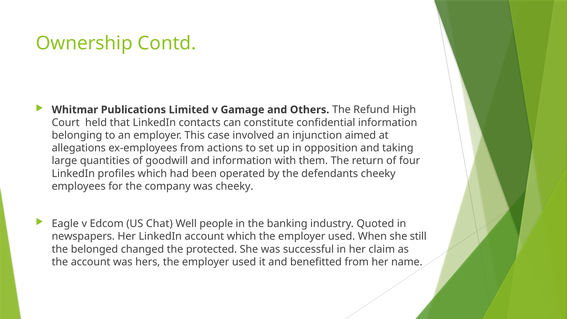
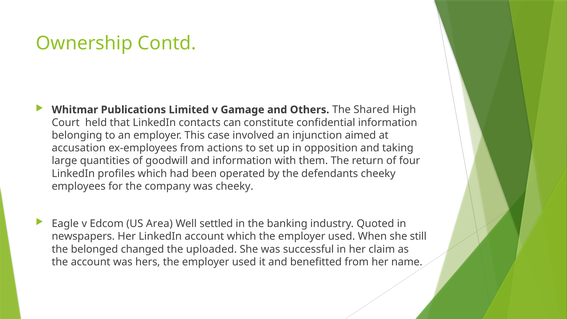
Refund: Refund -> Shared (371, 110)
allegations: allegations -> accusation (79, 148)
Chat: Chat -> Area (159, 224)
people: people -> settled (216, 224)
protected: protected -> uploaded (211, 249)
